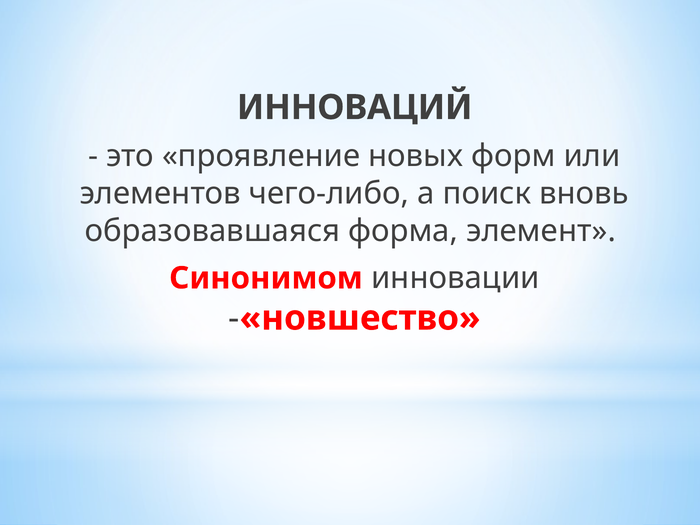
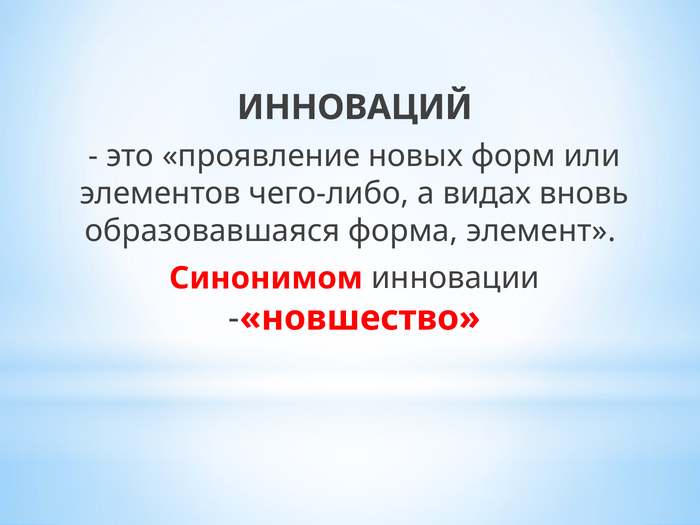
поиск: поиск -> видах (487, 193)
